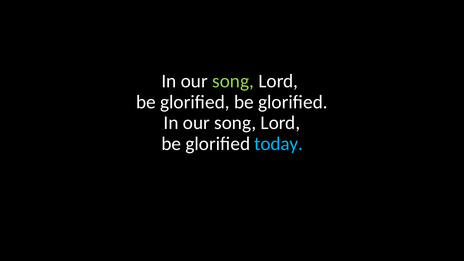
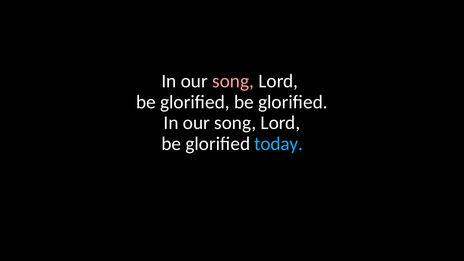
song colour: light green -> pink (233, 81)
